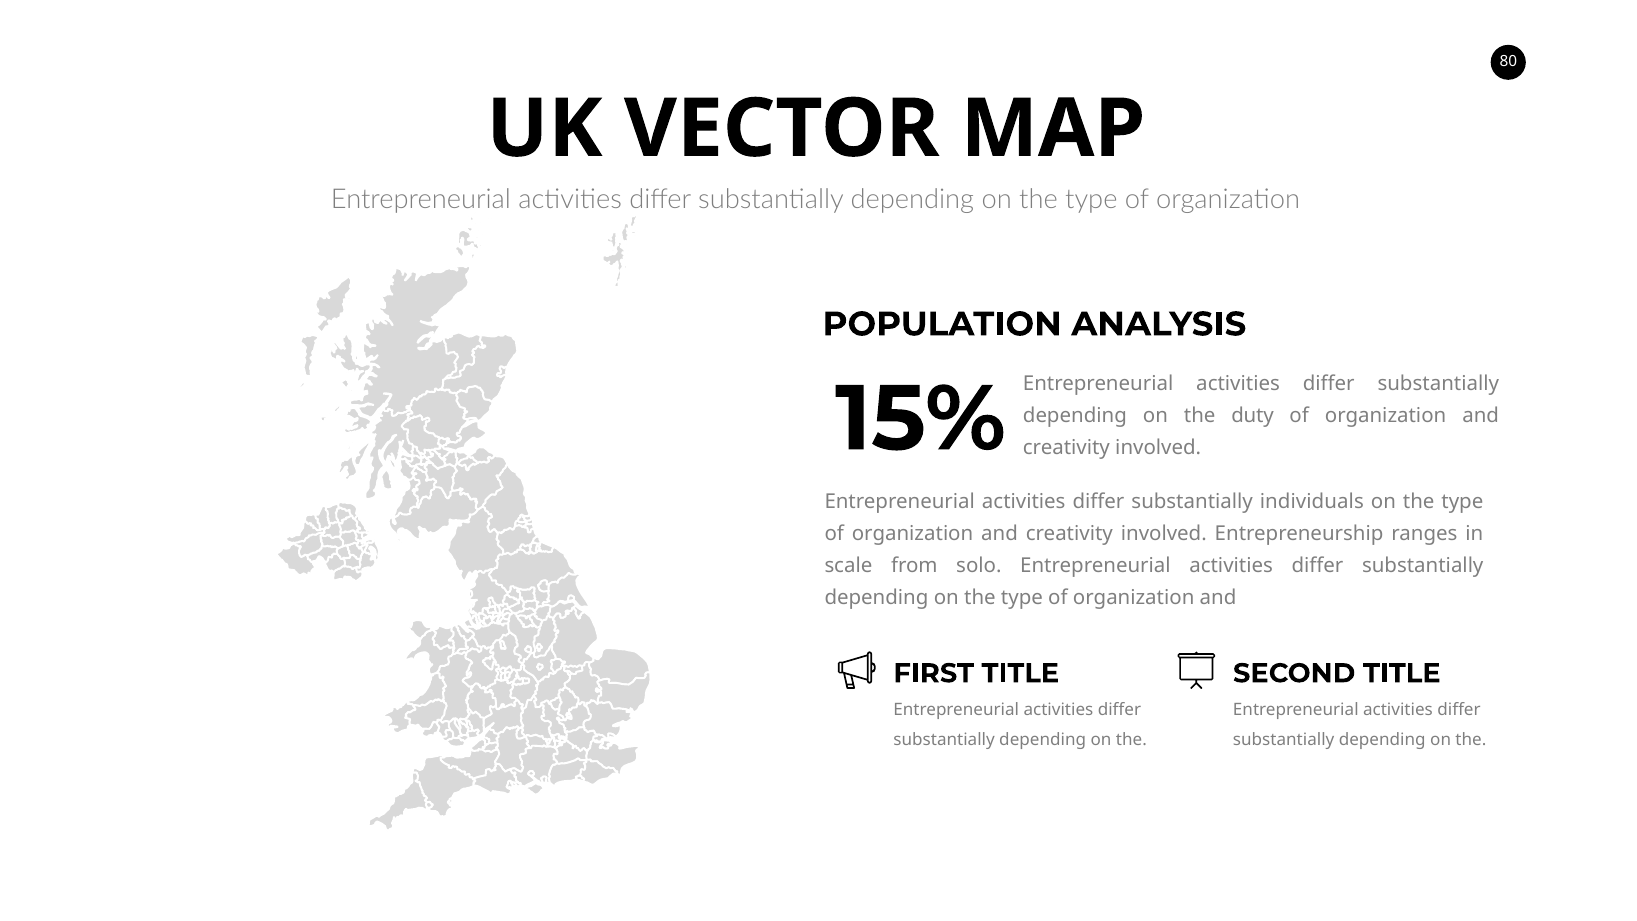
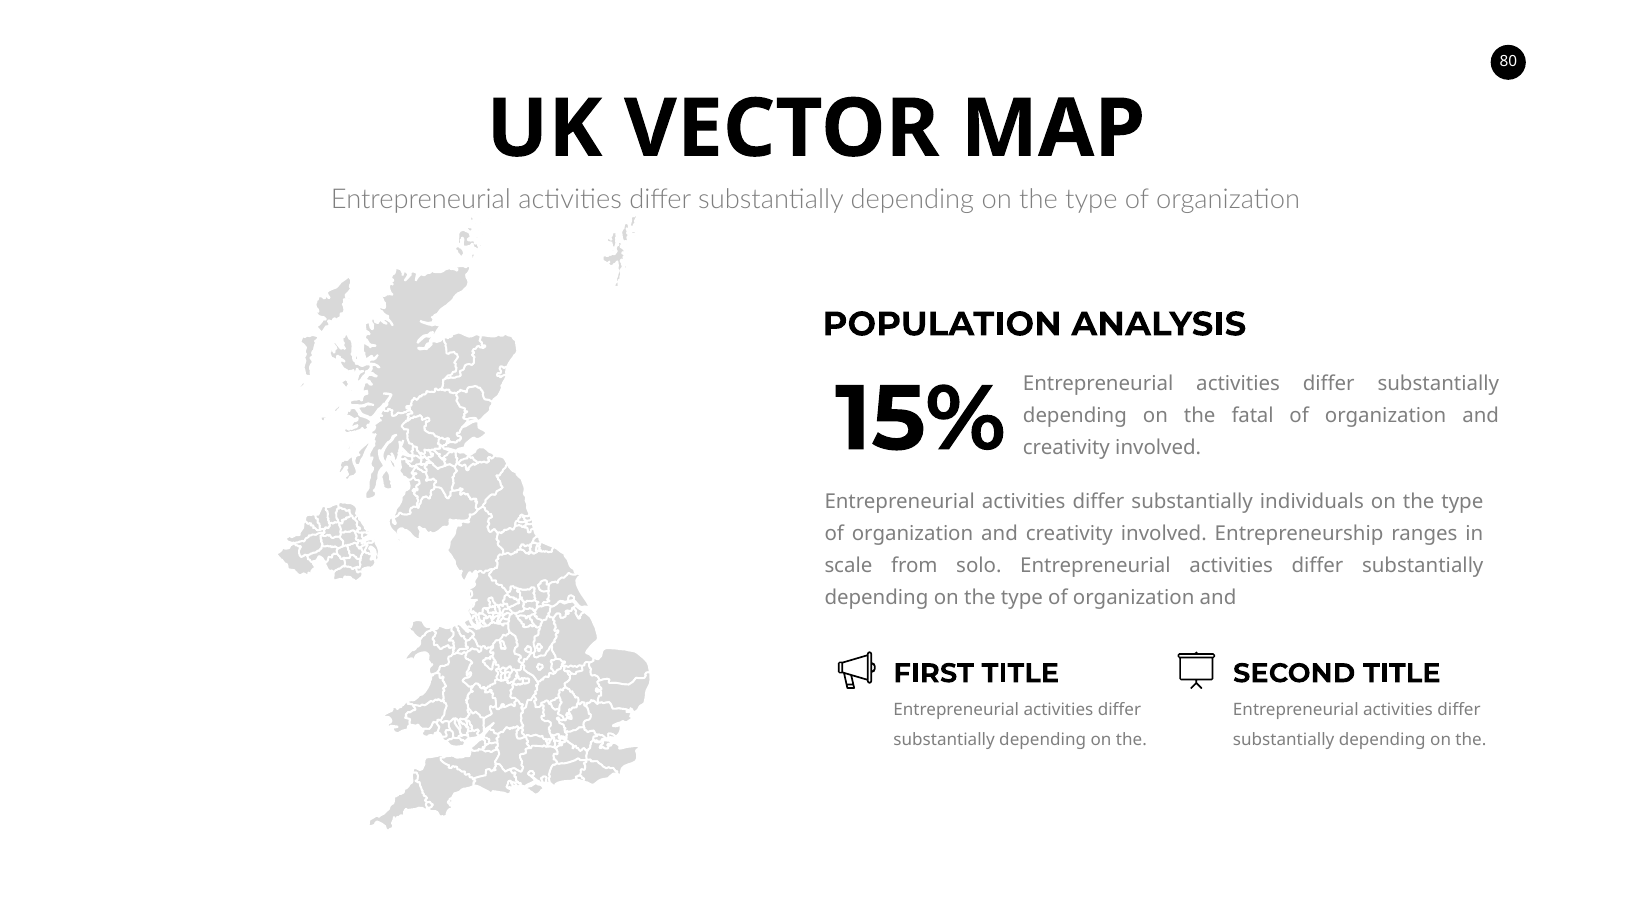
duty: duty -> fatal (1253, 416)
